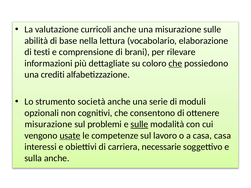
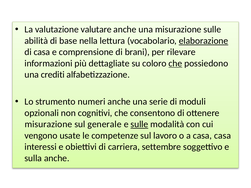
curricoli: curricoli -> valutare (96, 30)
elaborazione underline: none -> present (204, 41)
di testi: testi -> casa (42, 52)
società: società -> numeri (92, 102)
problemi: problemi -> generale (104, 124)
usate underline: present -> none (70, 136)
necessarie: necessarie -> settembre (161, 147)
